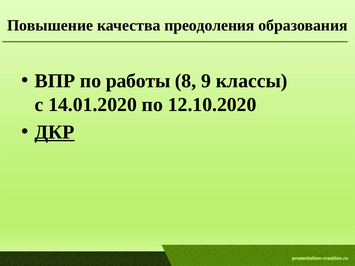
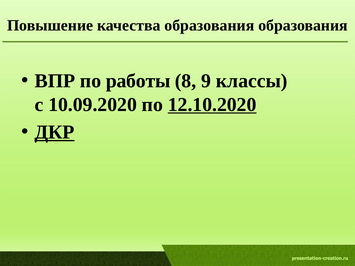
качества преодоления: преодоления -> образования (209, 26)
14.01.2020: 14.01.2020 -> 10.09.2020 (93, 105)
12.10.2020 underline: none -> present (212, 105)
